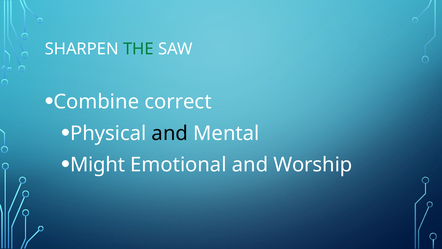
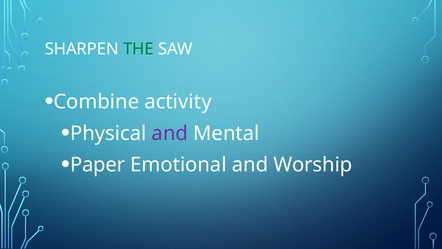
correct: correct -> activity (178, 102)
and colour: black -> purple (170, 133)
Might: Might -> Paper (98, 165)
